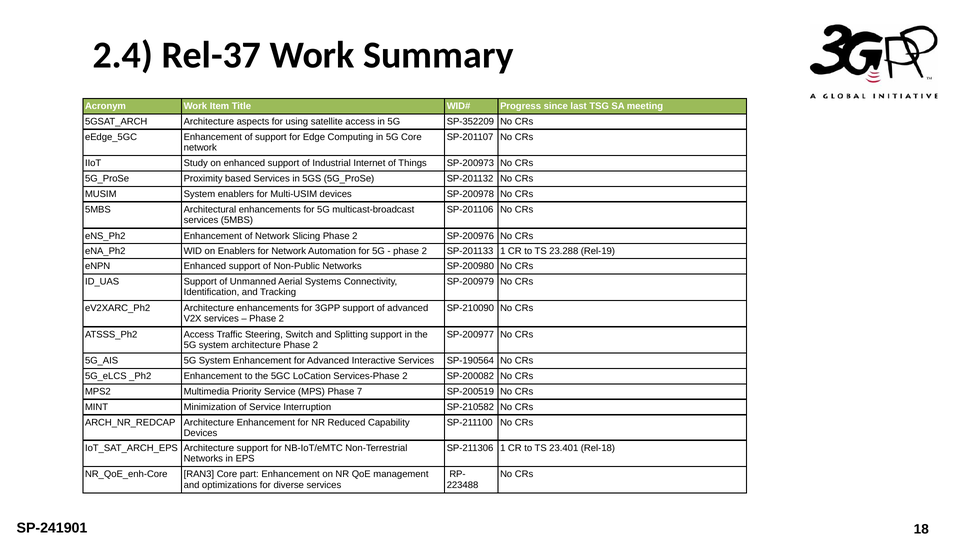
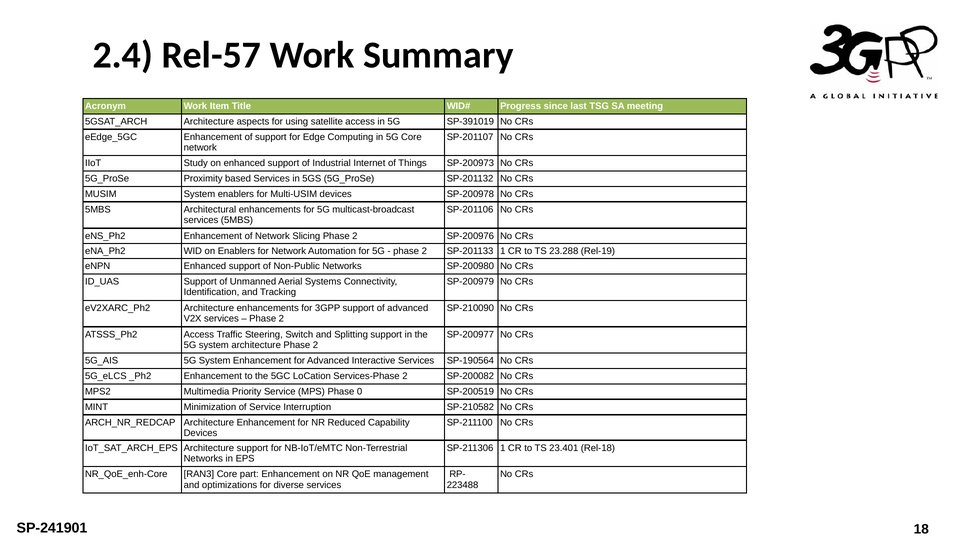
Rel-37: Rel-37 -> Rel-57 (211, 55)
SP-352209: SP-352209 -> SP-391019 (470, 122)
7: 7 -> 0 (360, 392)
